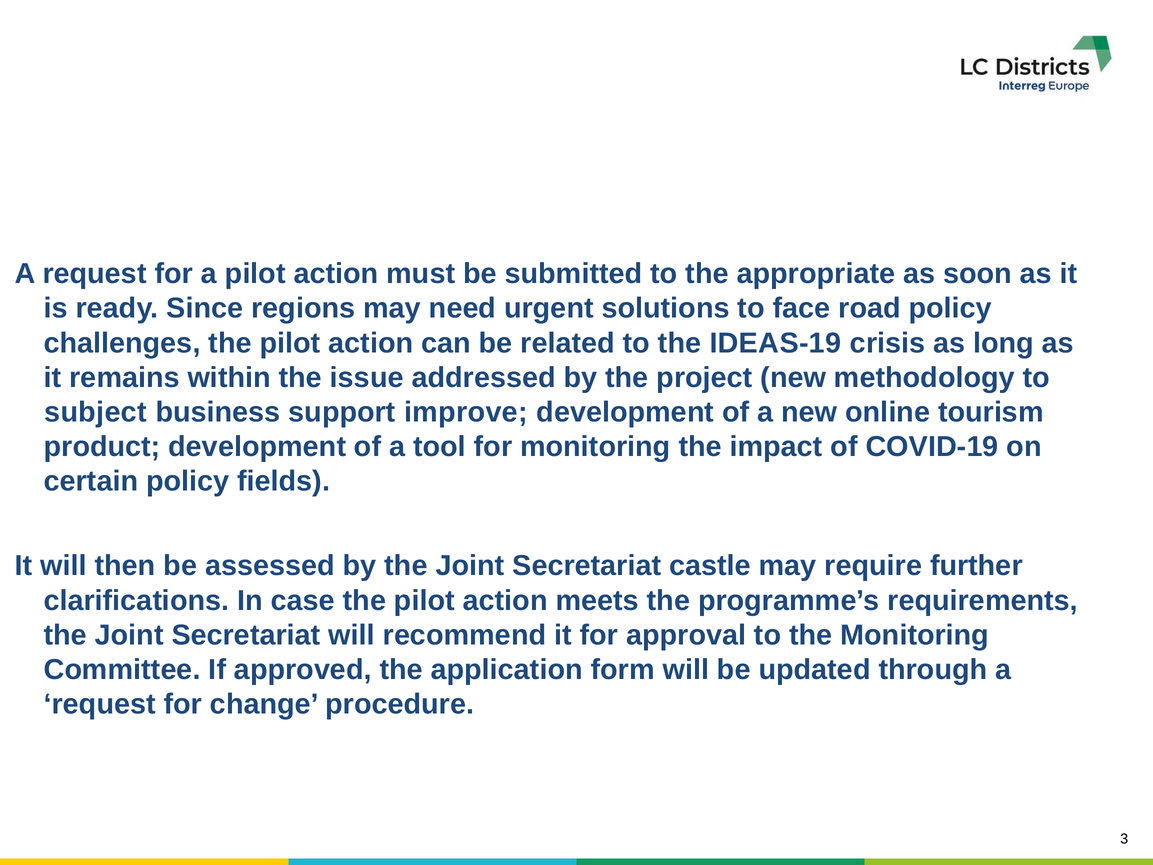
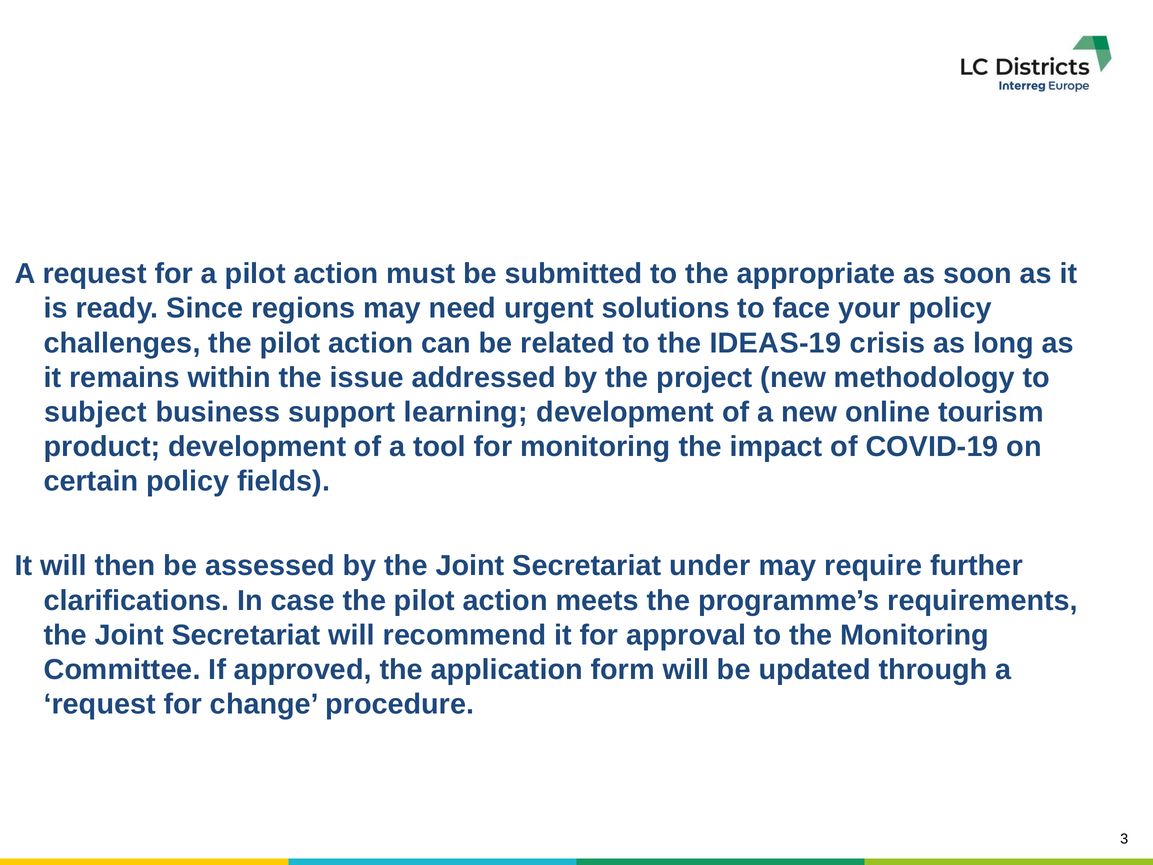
road: road -> your (870, 308)
improve: improve -> learning (466, 412)
castle: castle -> under (710, 566)
